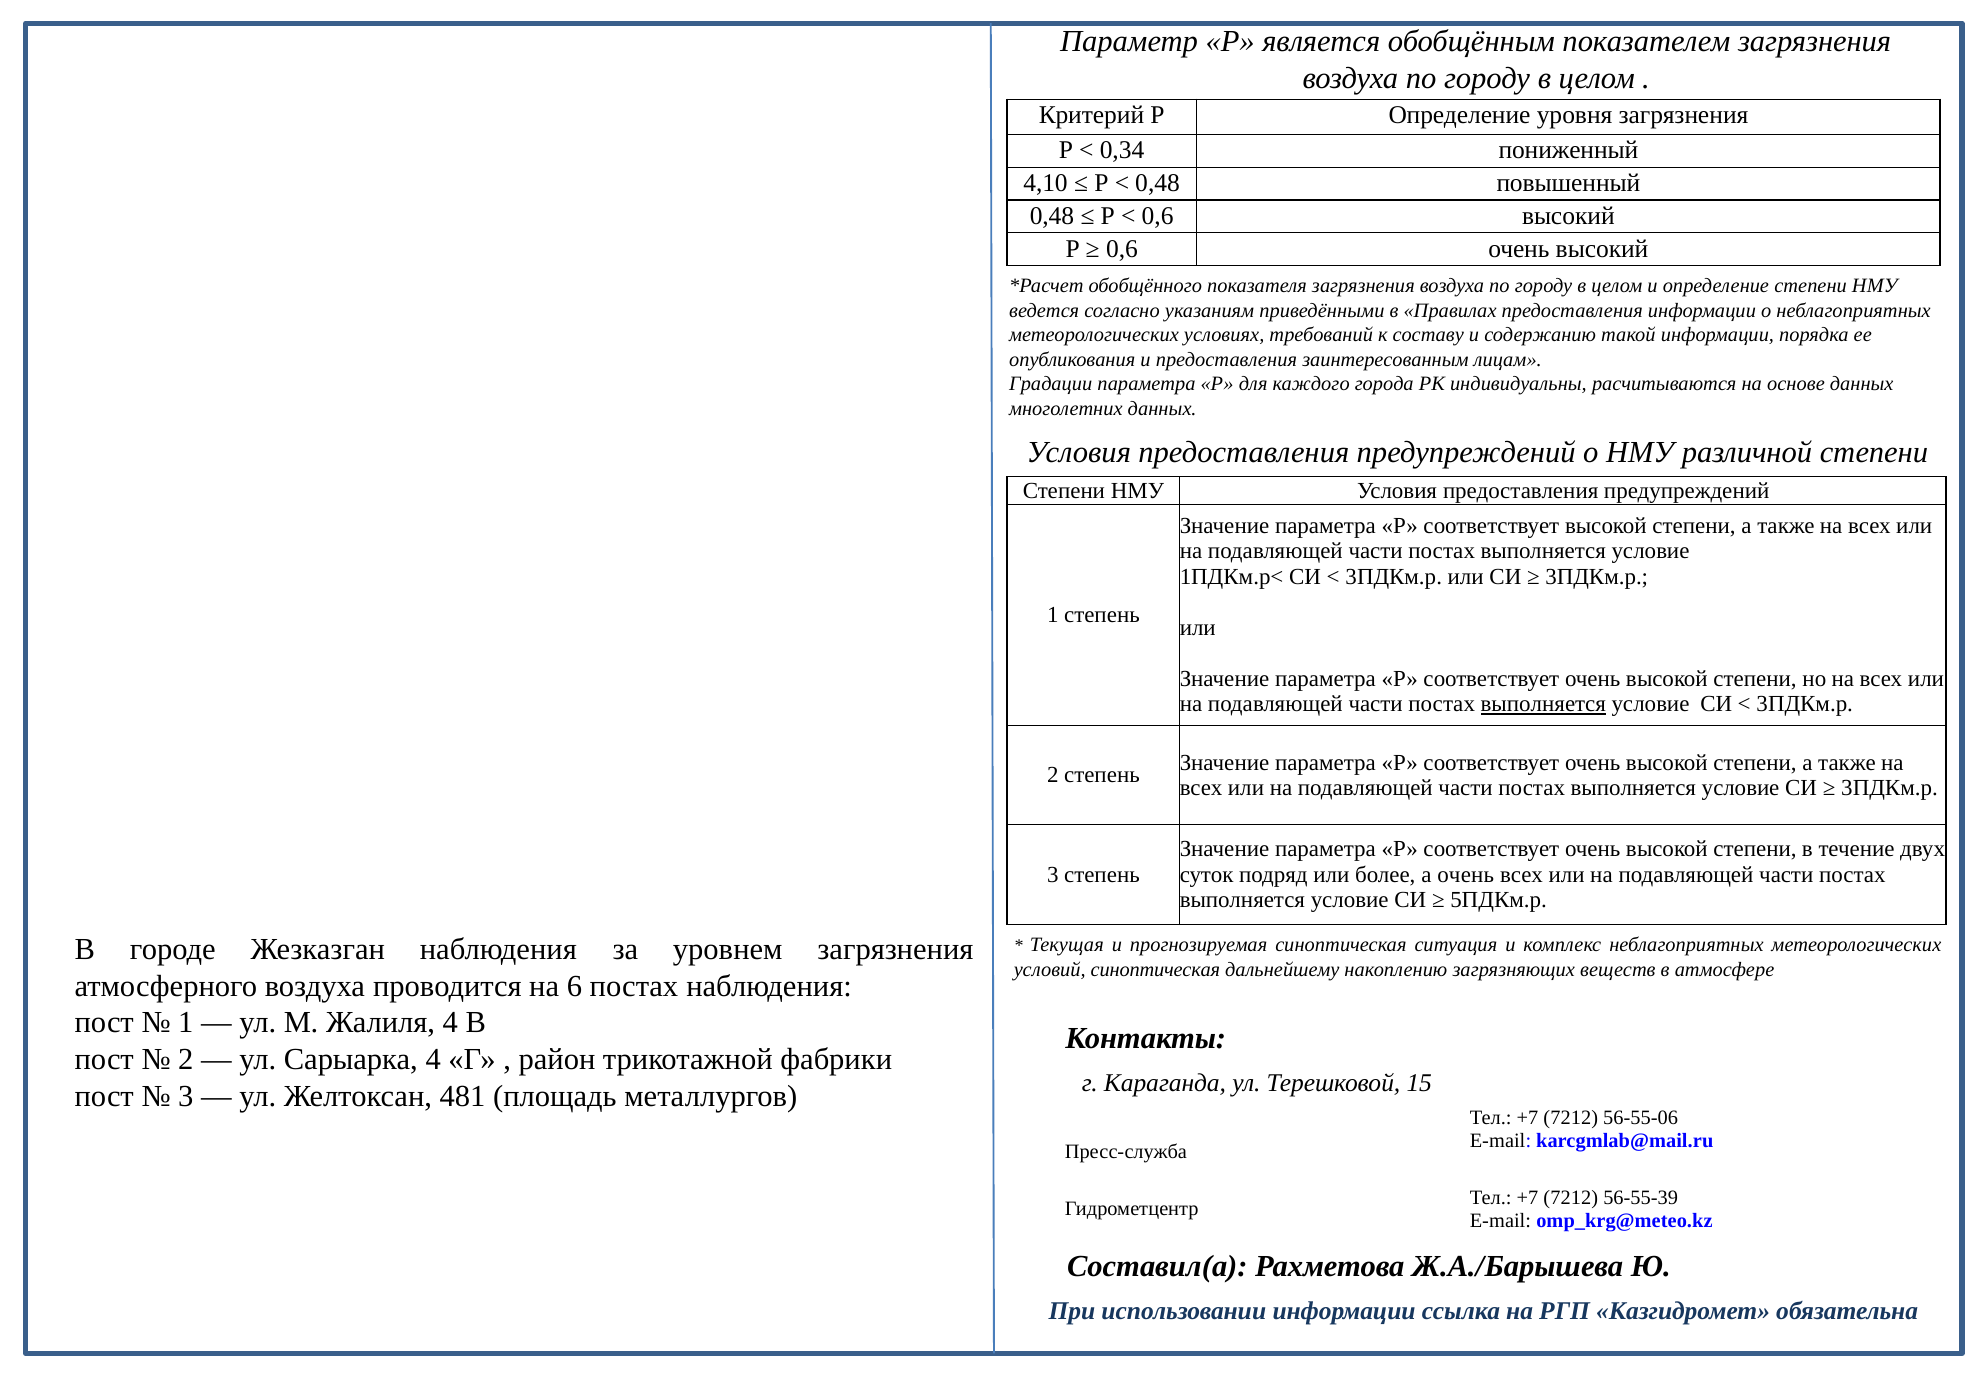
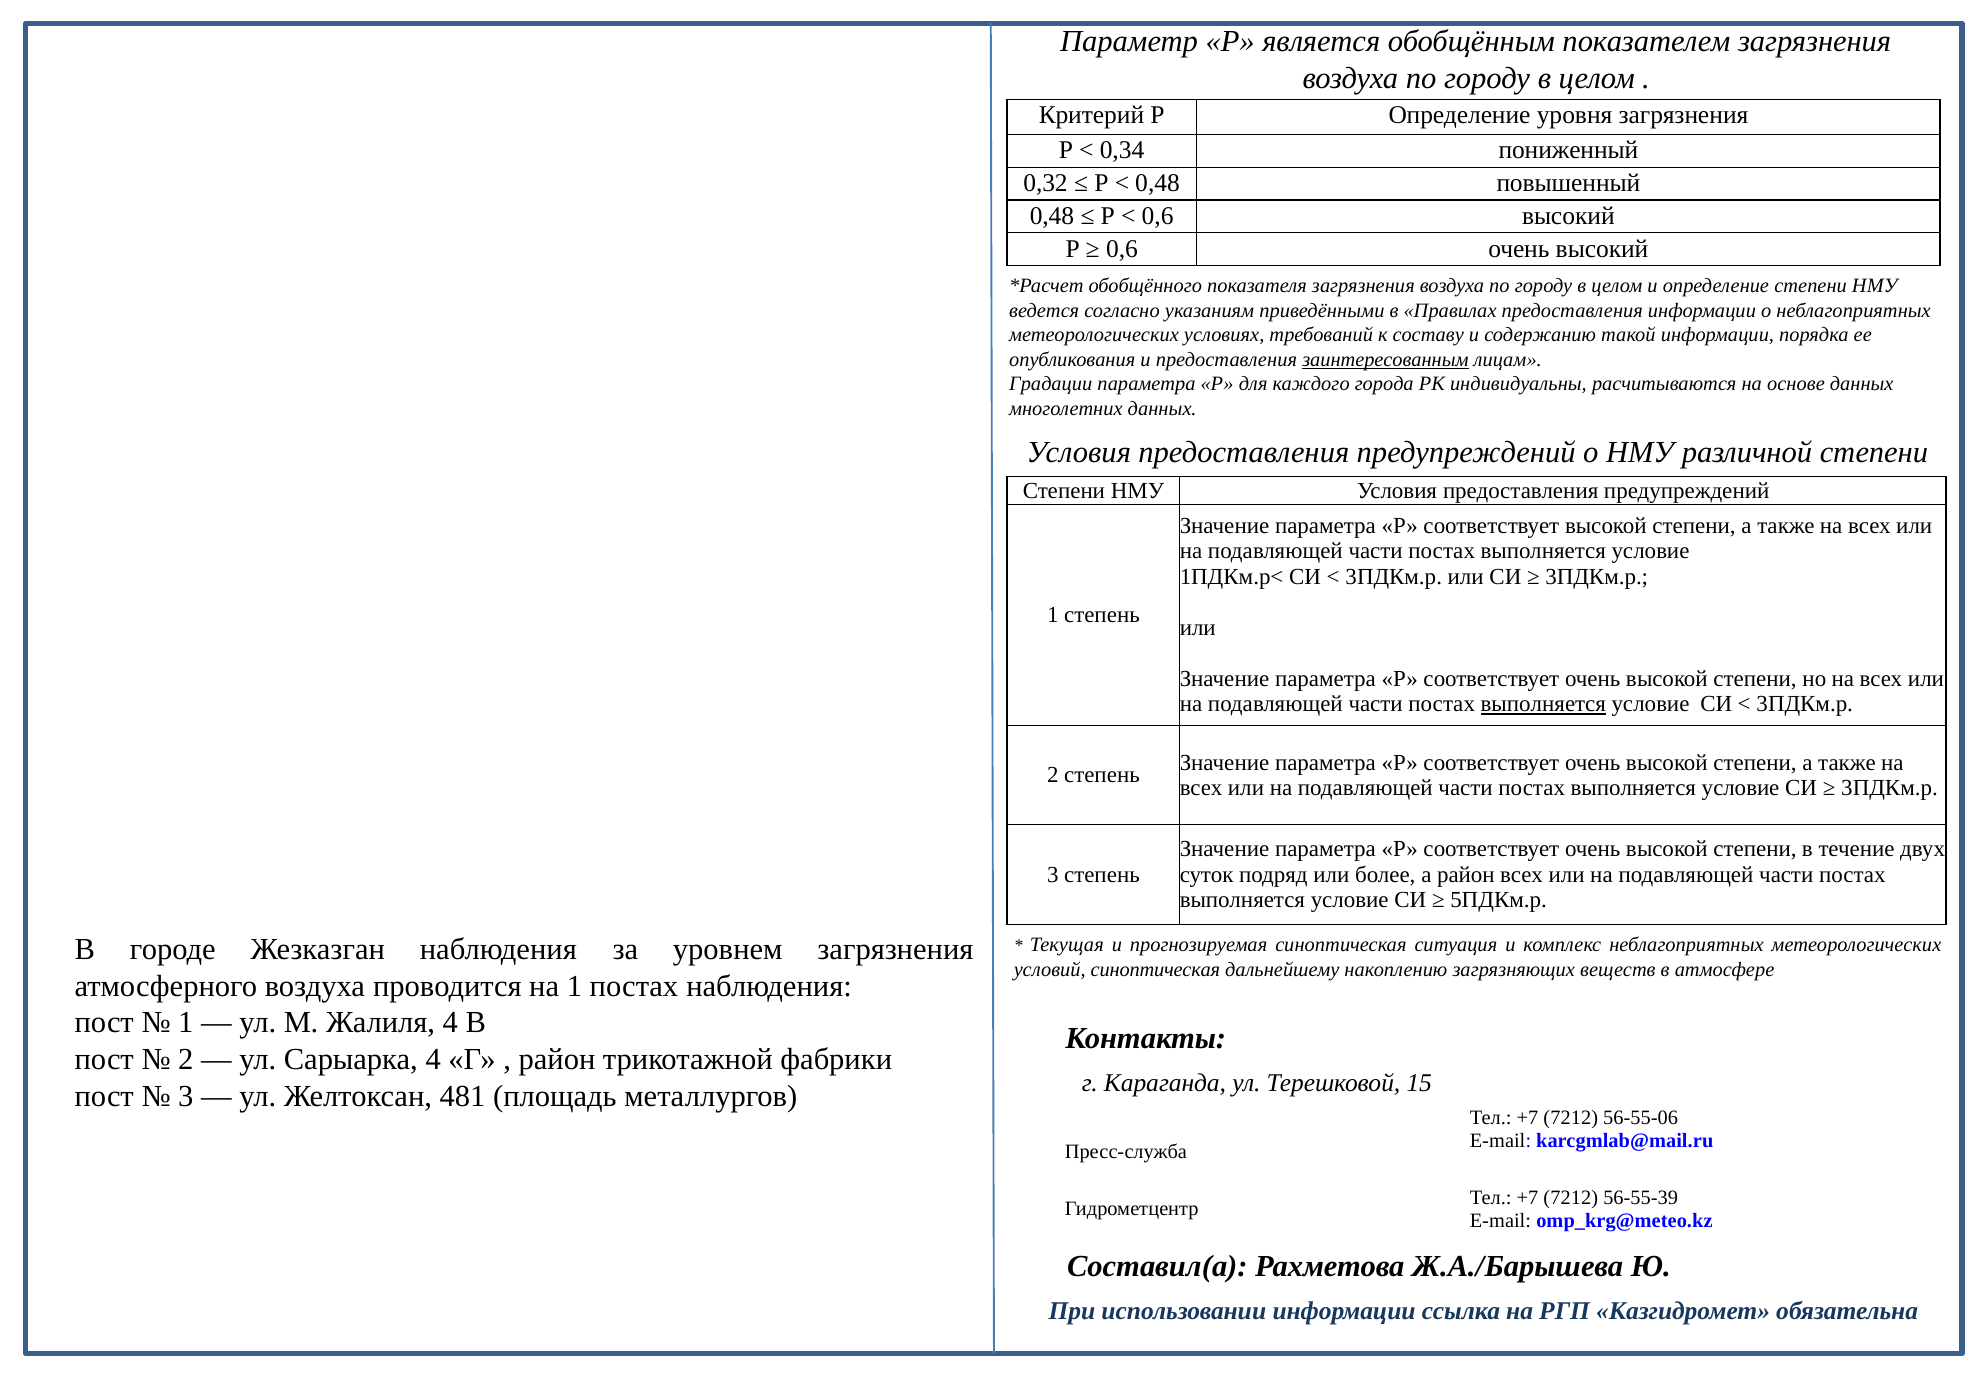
4,10: 4,10 -> 0,32 (1046, 183)
заинтересованным underline: none -> present (1385, 359)
а очень: очень -> район (1466, 874)
на 6: 6 -> 1 (574, 985)
